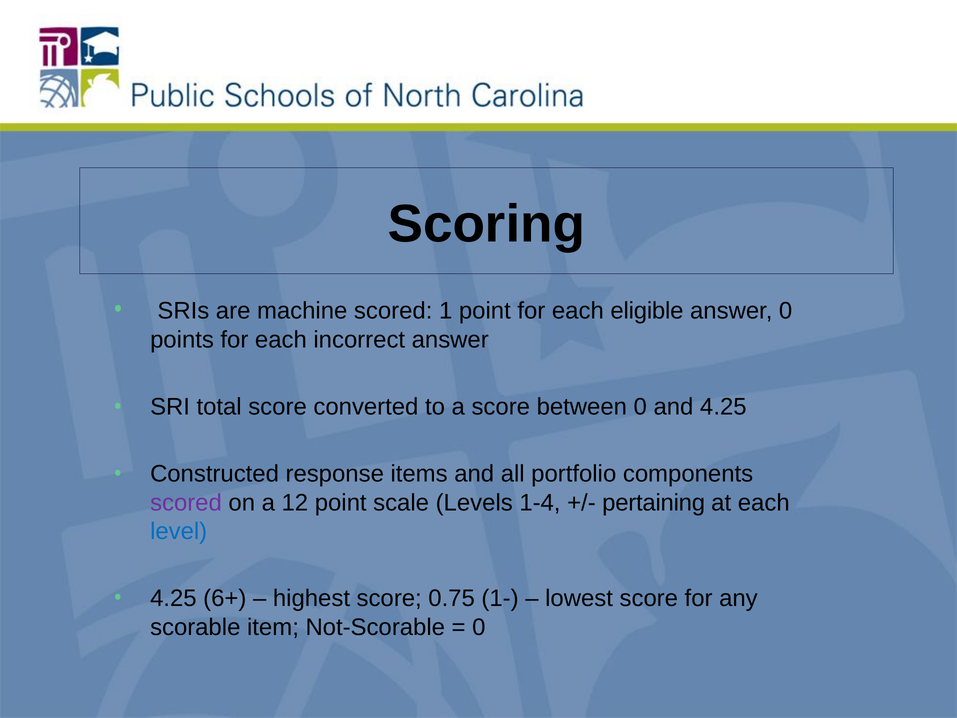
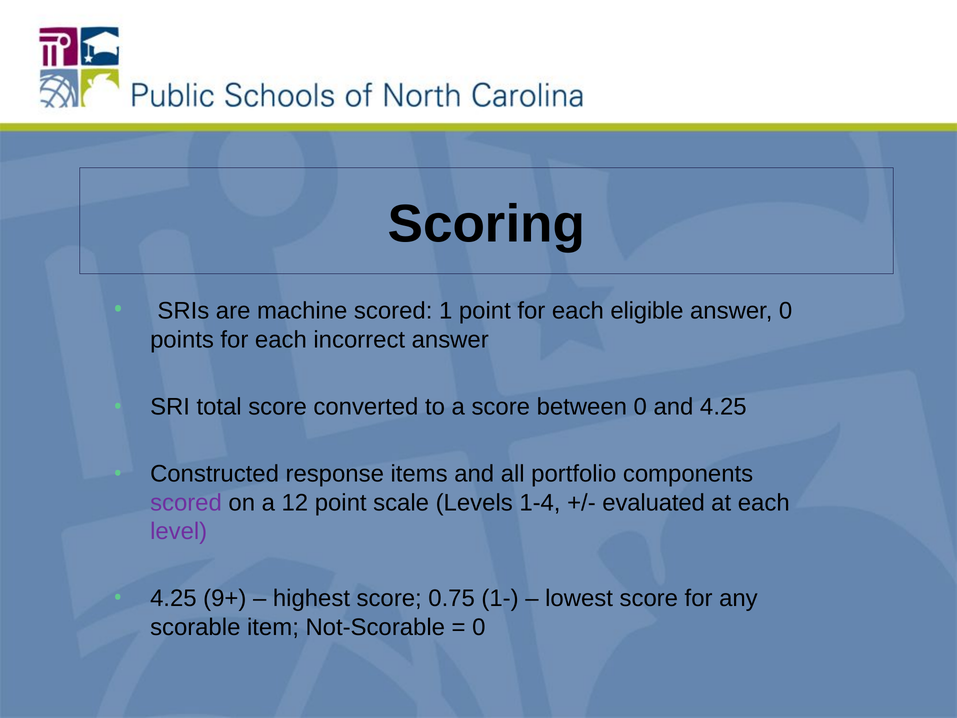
pertaining: pertaining -> evaluated (654, 503)
level colour: blue -> purple (179, 531)
6+: 6+ -> 9+ (225, 598)
